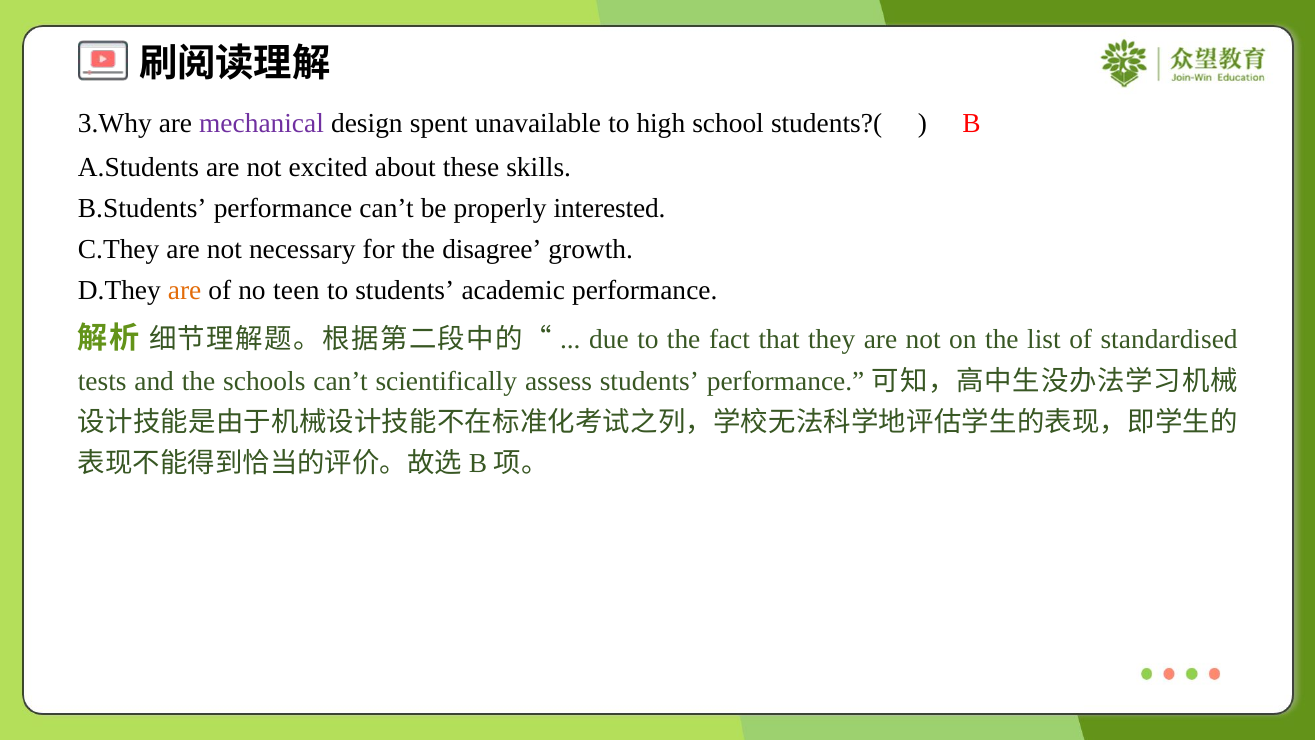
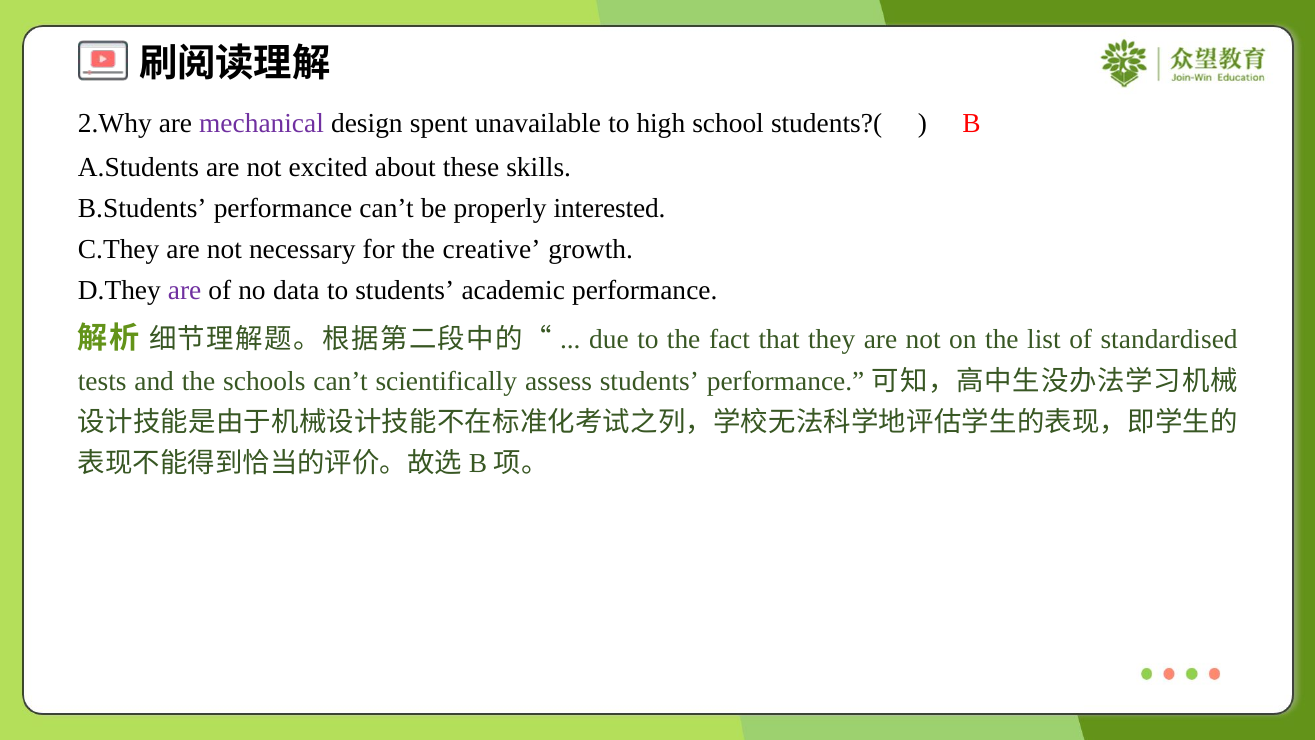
3.Why: 3.Why -> 2.Why (115, 123)
disagree: disagree -> creative (492, 249)
are colour: orange -> purple (185, 290)
teen: teen -> data (296, 290)
